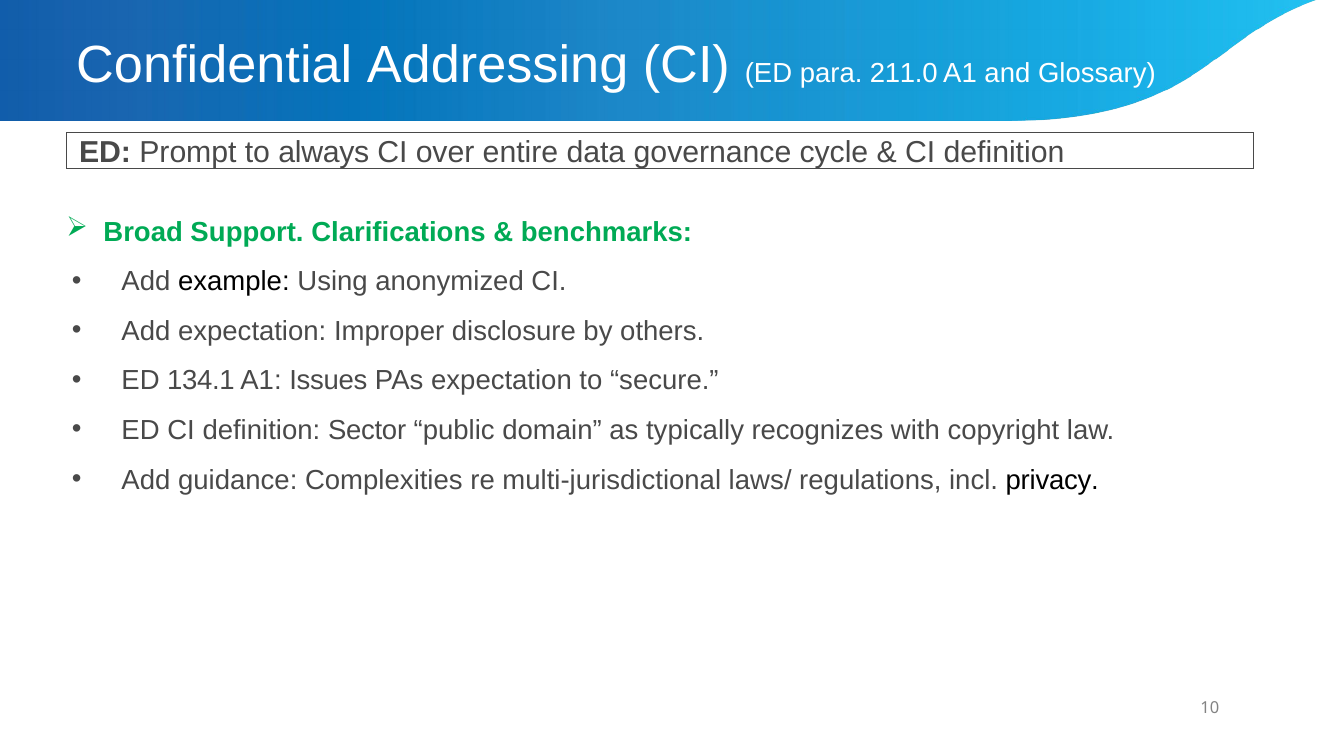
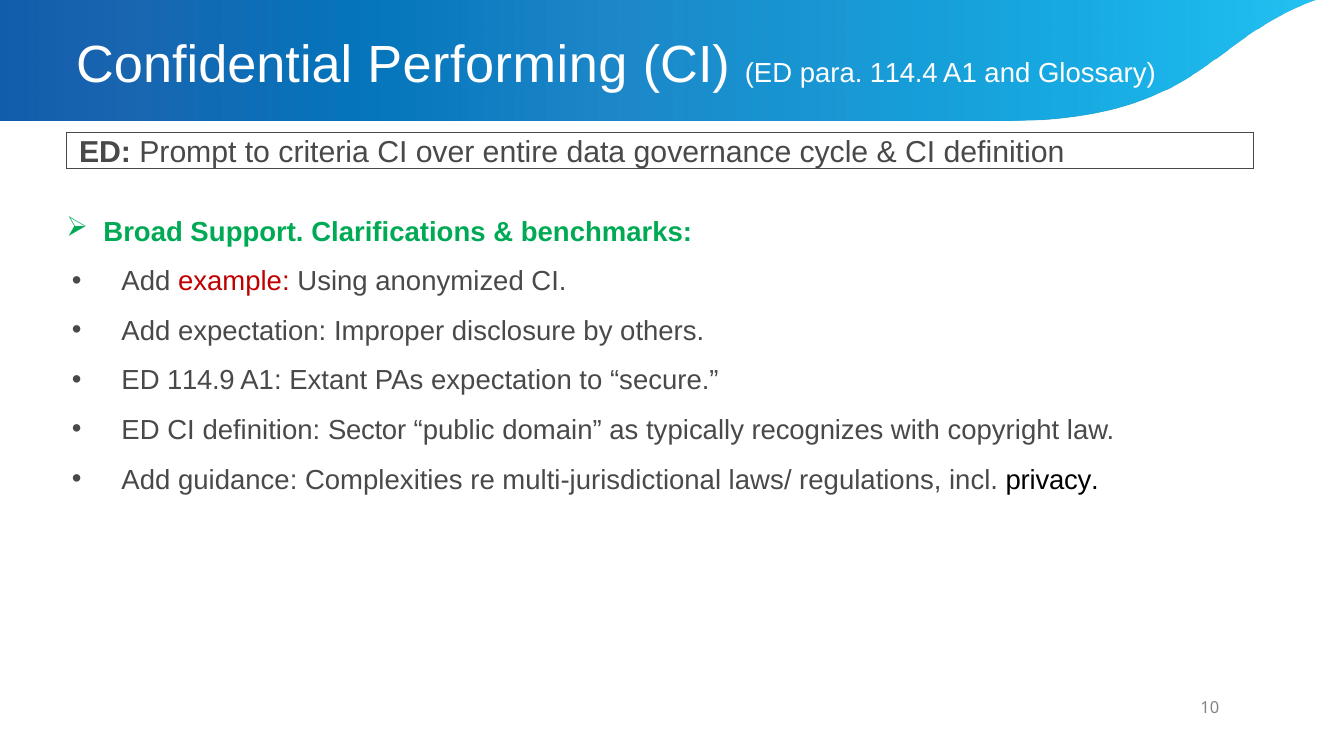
Addressing: Addressing -> Performing (497, 65)
211.0: 211.0 -> 114.4 (904, 74)
always: always -> criteria (324, 153)
example colour: black -> red (234, 281)
134.1: 134.1 -> 114.9 (201, 381)
Issues: Issues -> Extant (328, 381)
